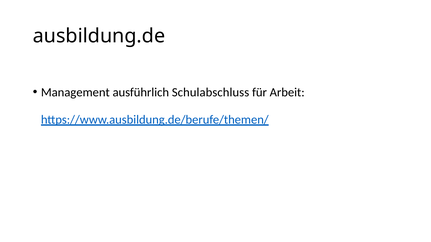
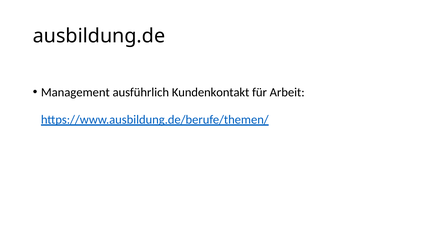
Schulabschluss: Schulabschluss -> Kundenkontakt (211, 92)
